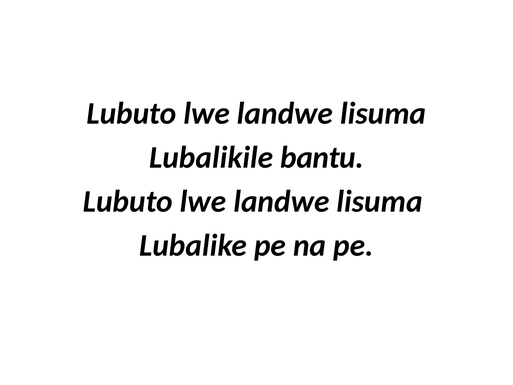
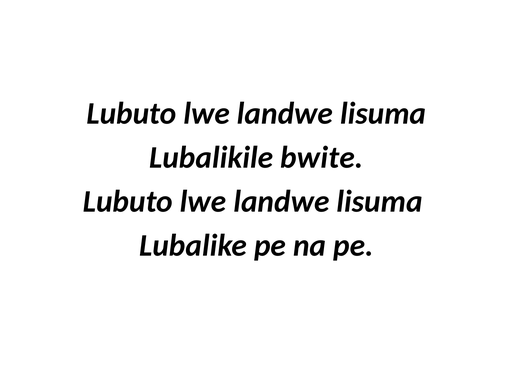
bantu: bantu -> bwite (322, 157)
